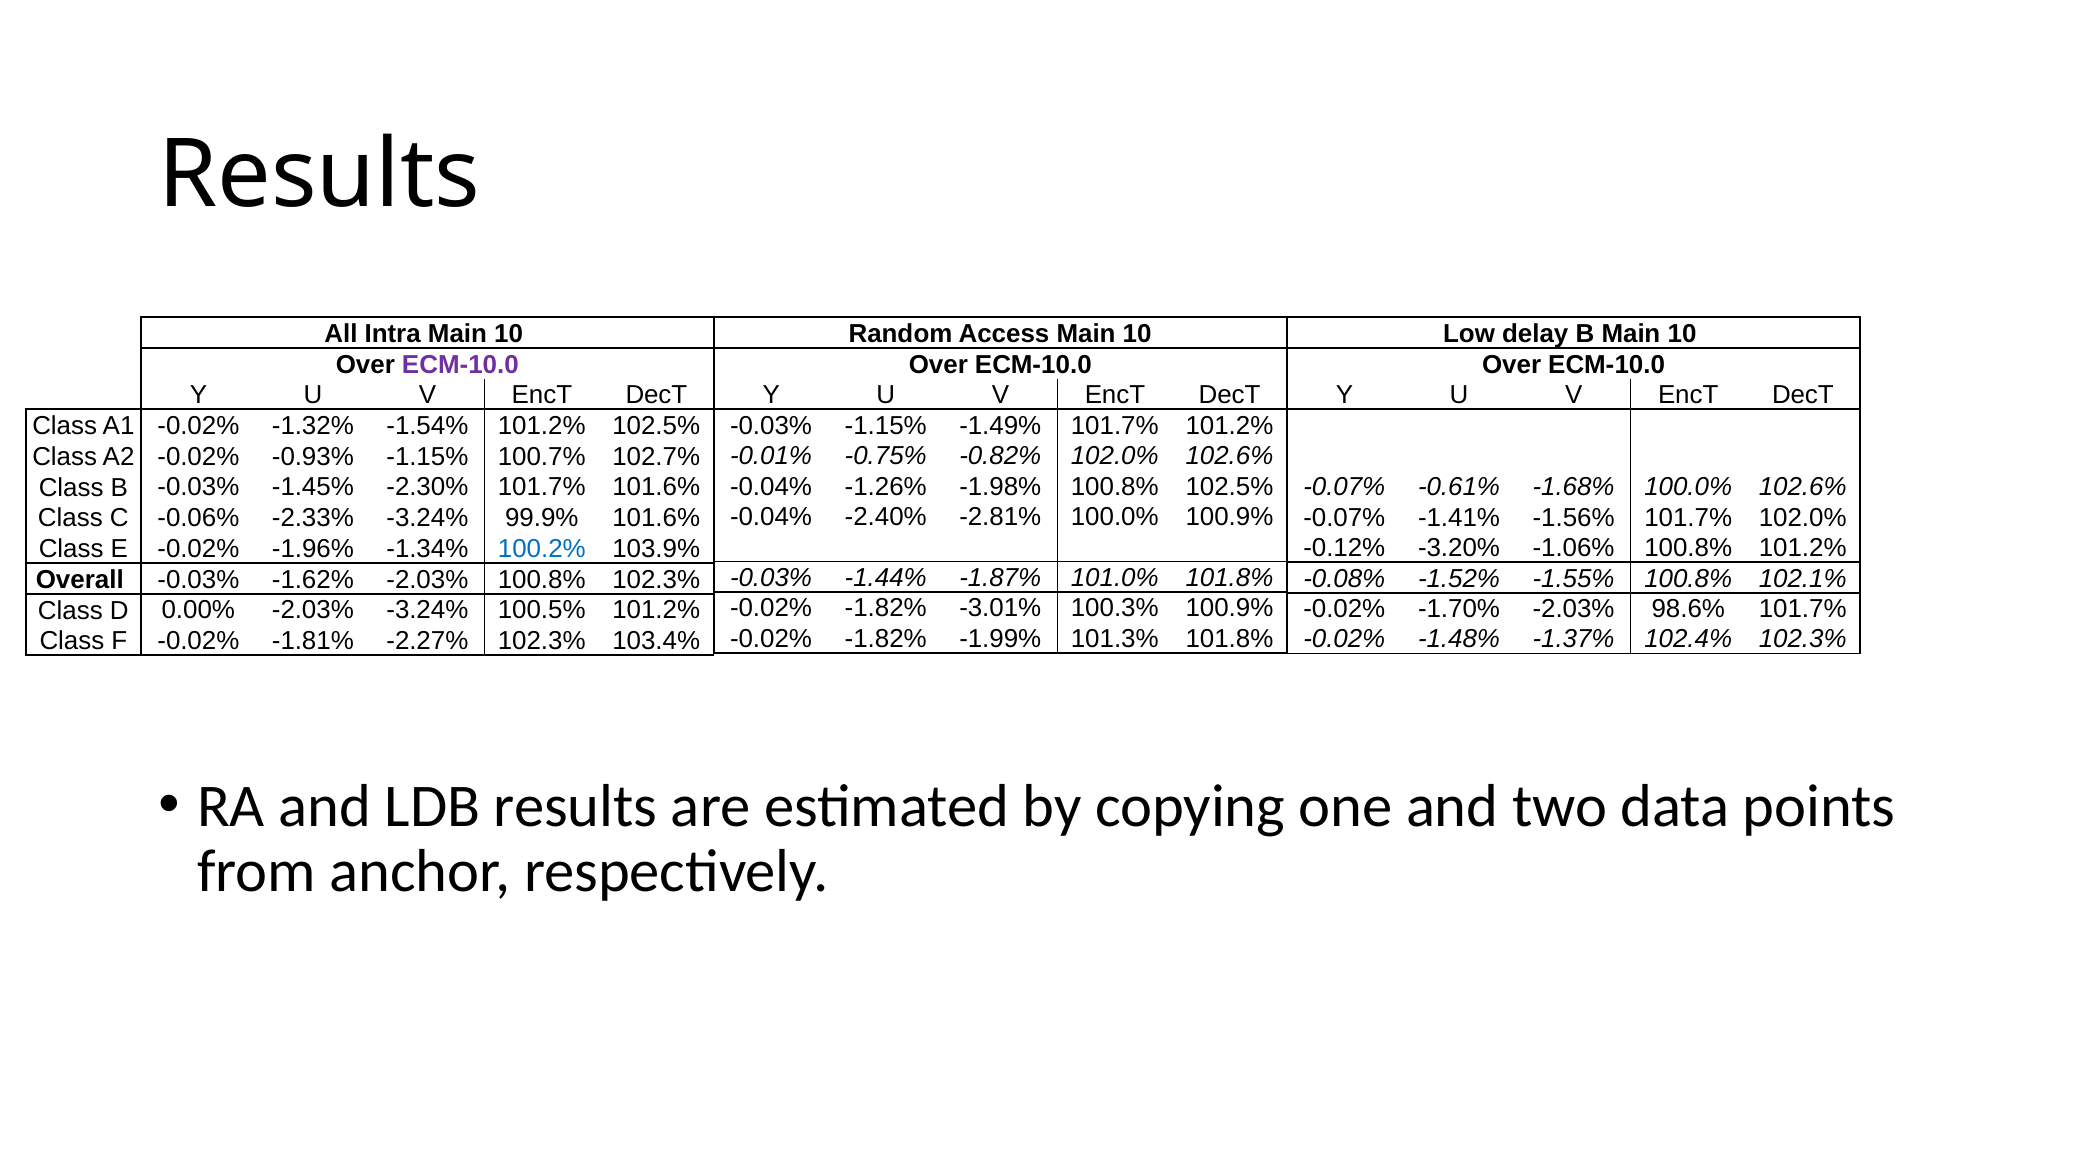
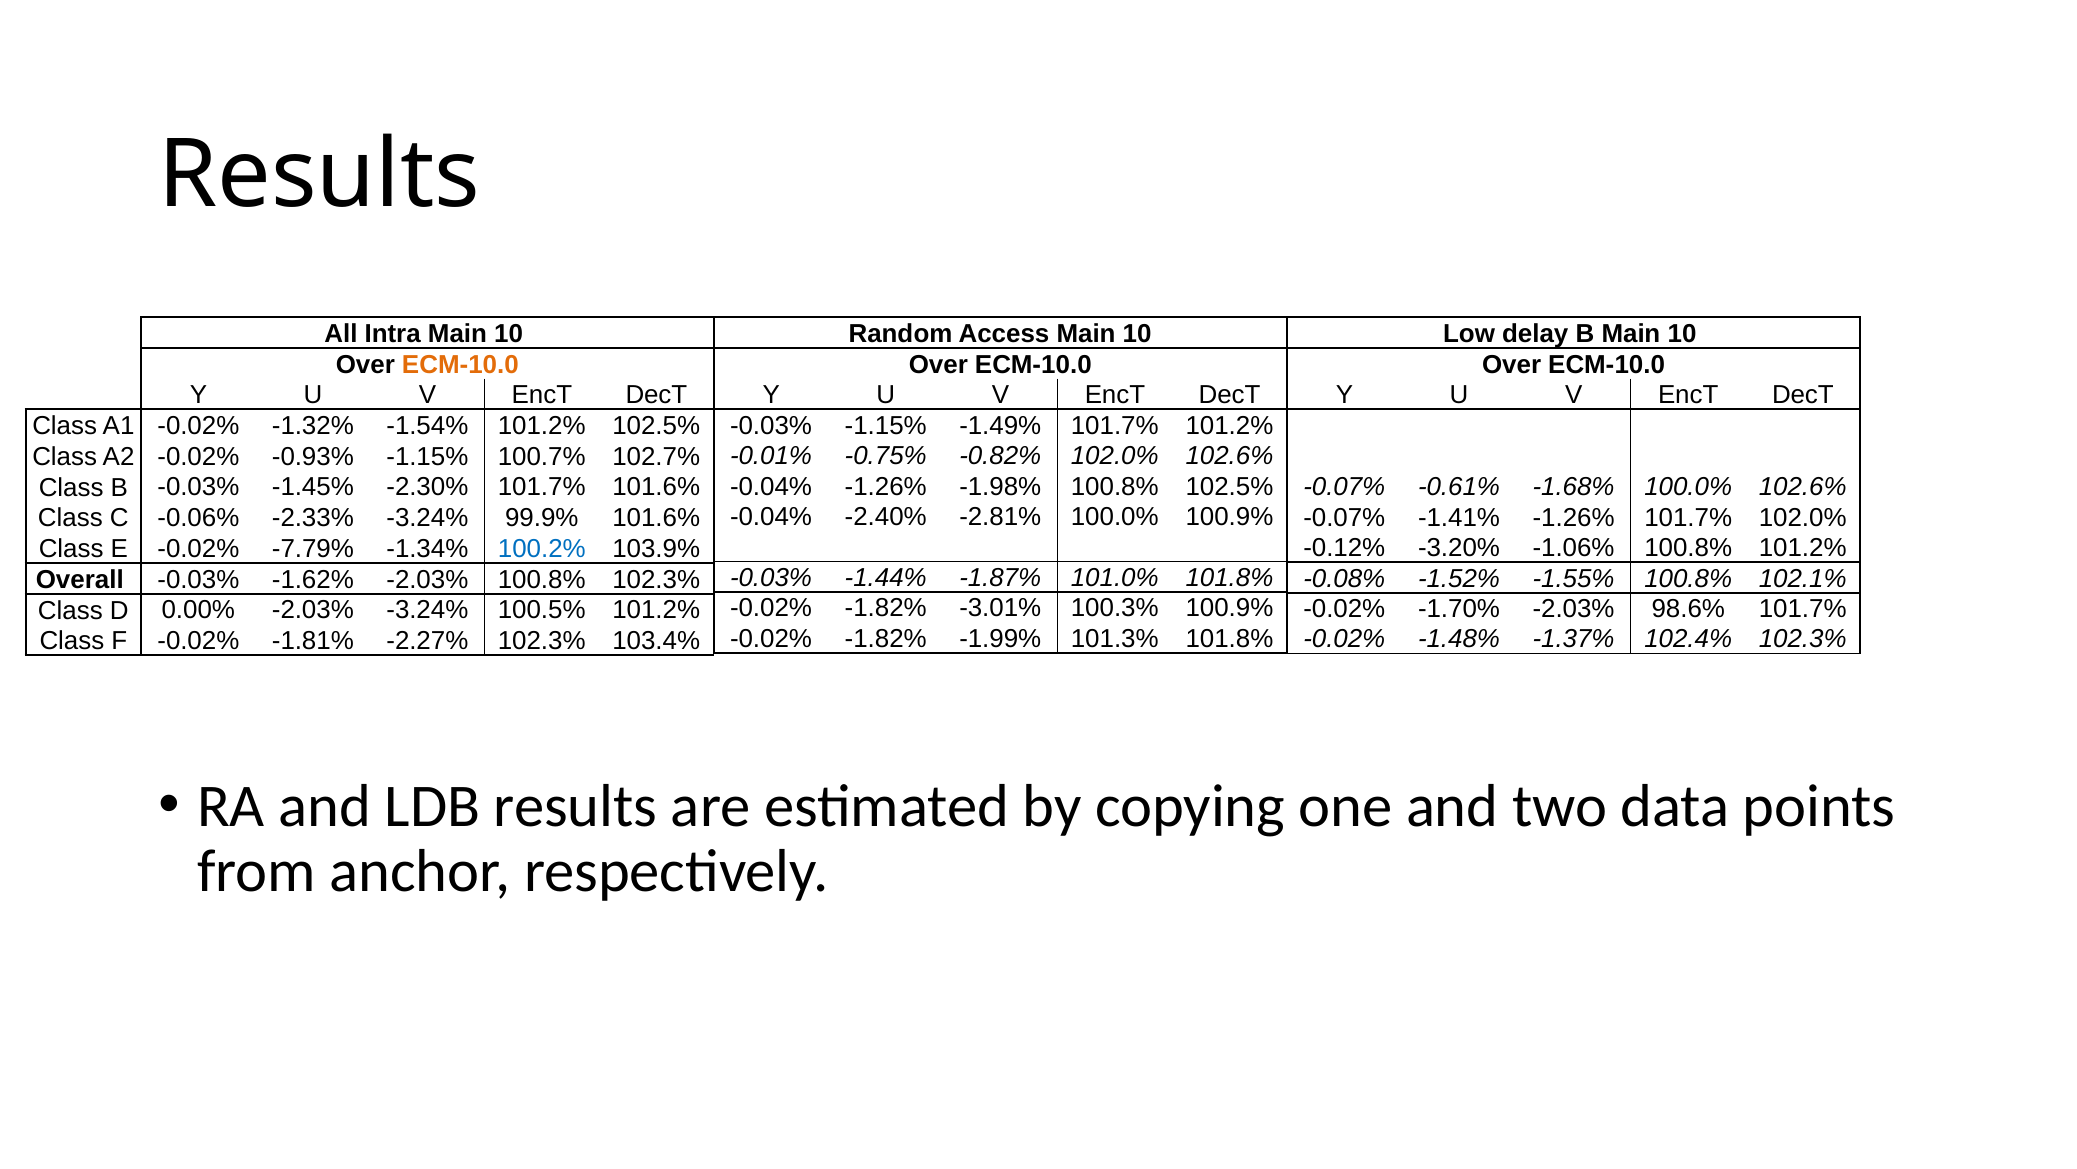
ECM-10.0 colour: purple -> orange (460, 364)
-1.41% -1.56%: -1.56% -> -1.26% (1574, 517)
-1.96%: -1.96% -> -7.79% (313, 549)
